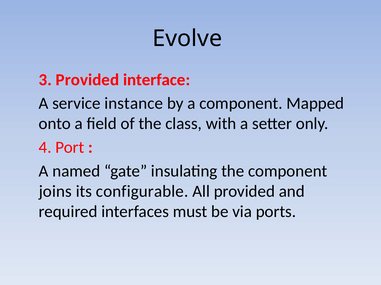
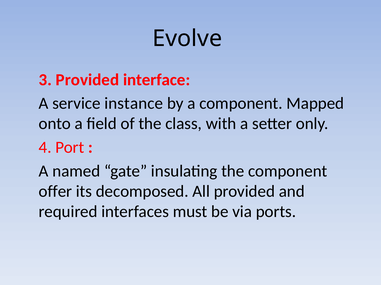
joins: joins -> offer (55, 192)
configurable: configurable -> decomposed (142, 192)
